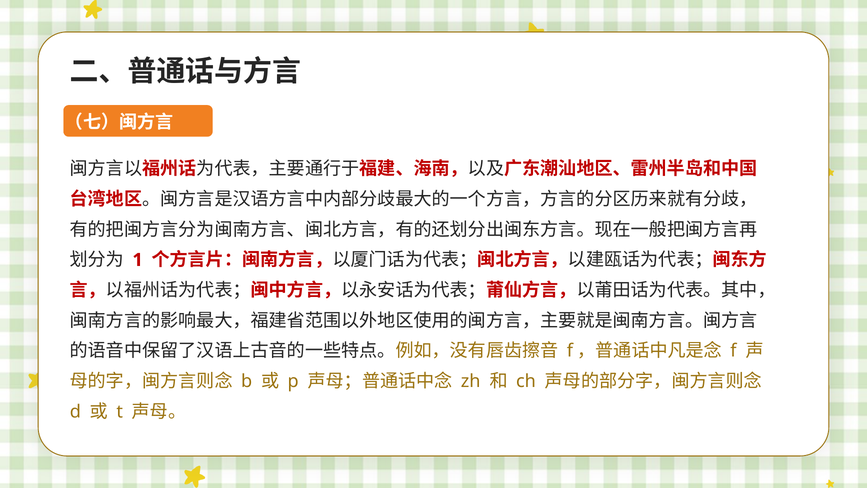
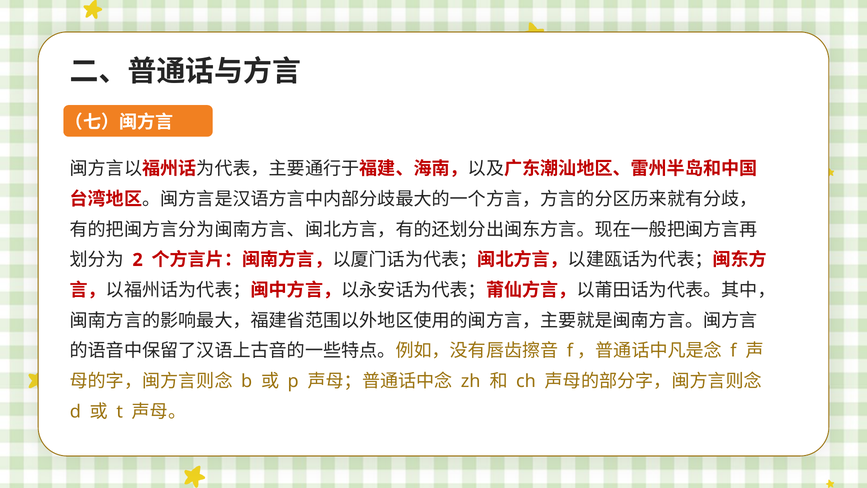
1: 1 -> 2 (138, 260)
